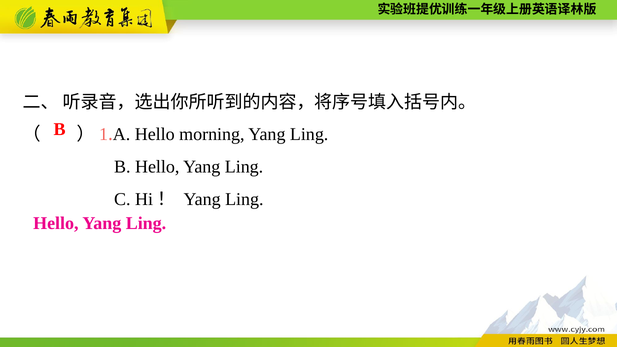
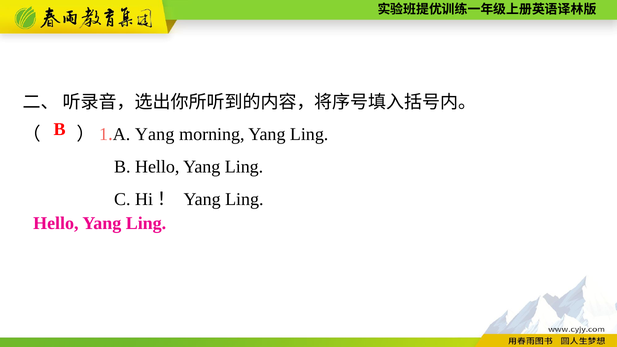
Hello: Hello -> Yang (155, 135)
